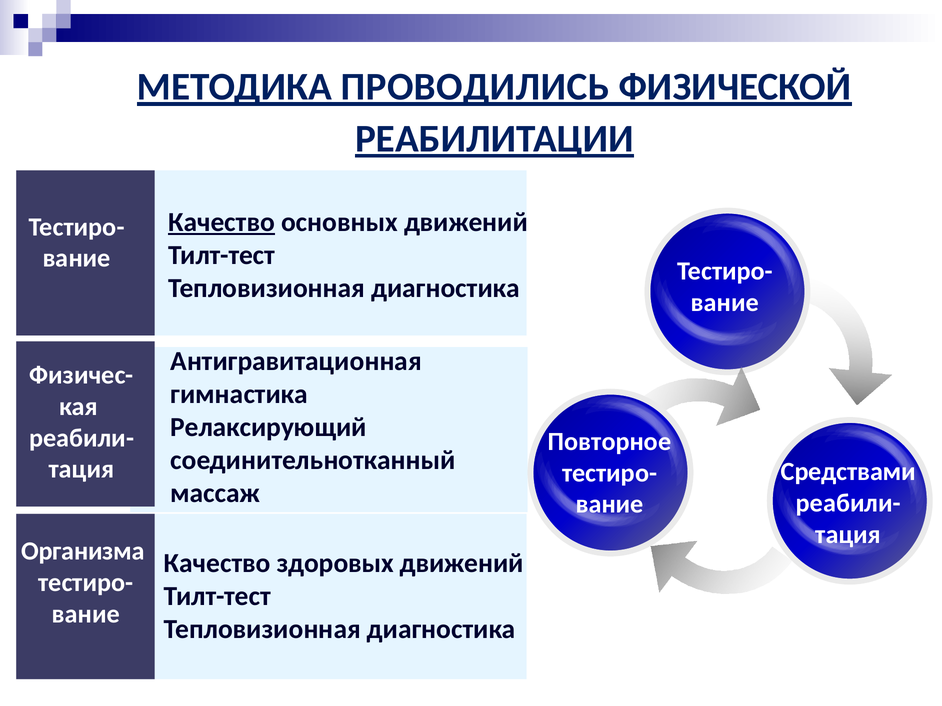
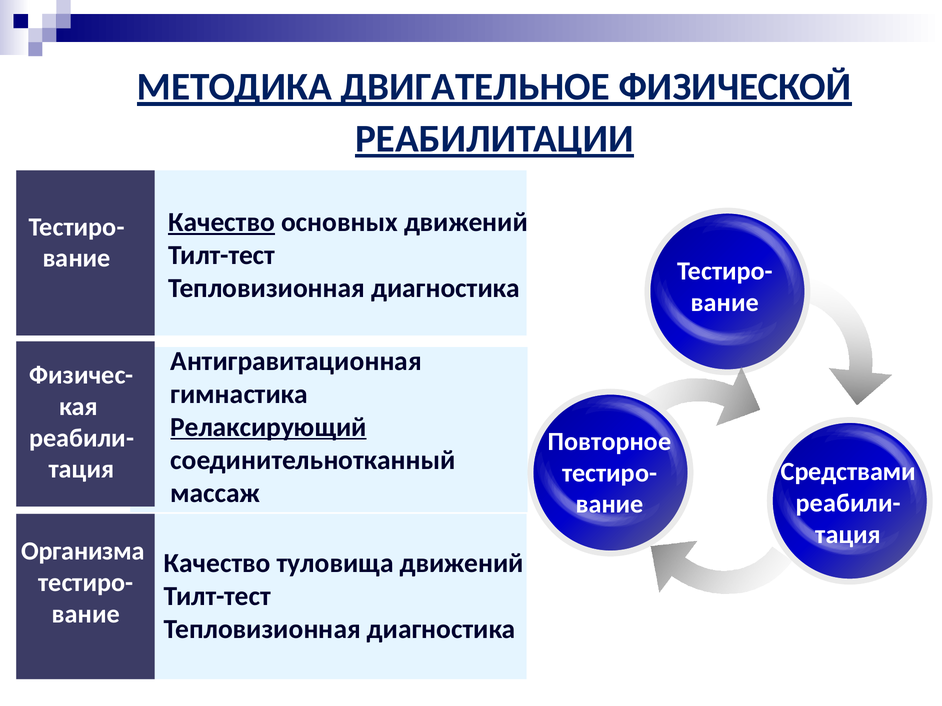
ПРОВОДИЛИСЬ: ПРОВОДИЛИСЬ -> ДВИГАТЕЛЬНОЕ (475, 87)
Релаксирующий underline: none -> present (268, 427)
здоровых: здоровых -> туловища (335, 564)
